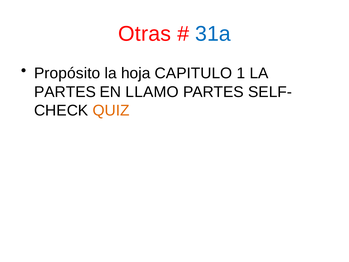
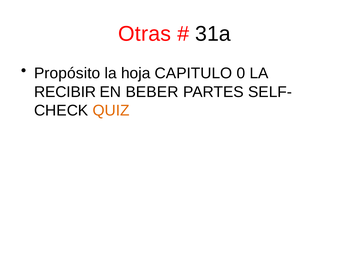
31a colour: blue -> black (213, 34)
1: 1 -> 0 (241, 73)
PARTES: PARTES -> RECIBIR (65, 92)
LLAMO: LLAMO -> BEBER (152, 92)
